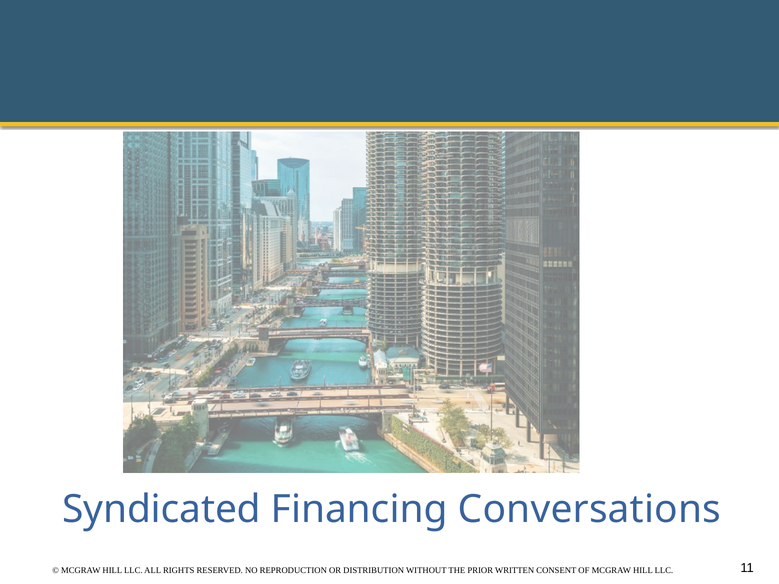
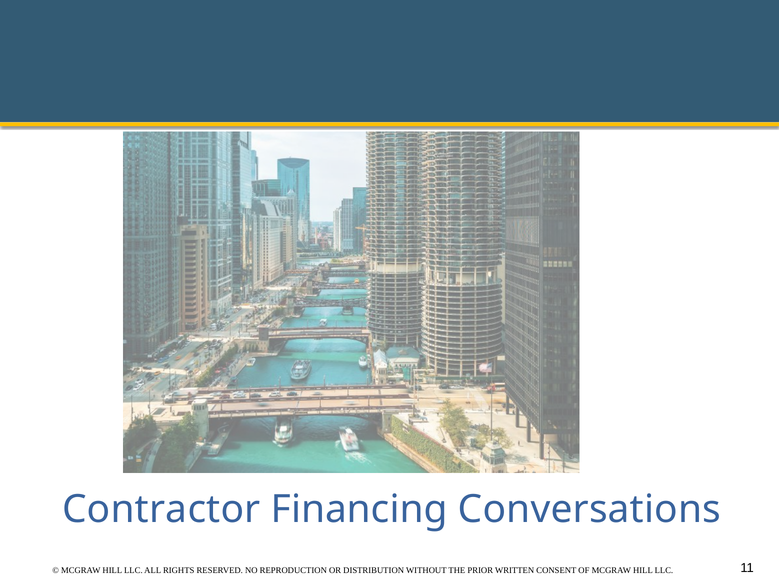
Syndicated: Syndicated -> Contractor (161, 510)
